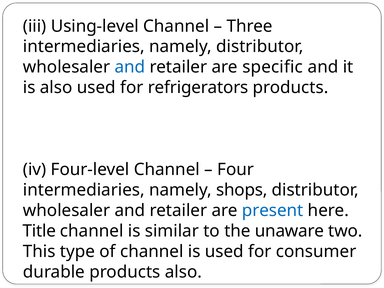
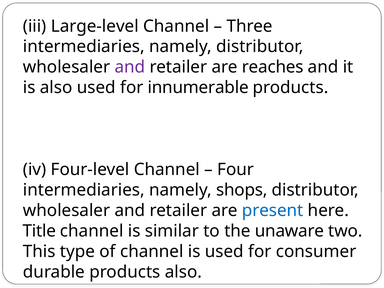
Using-level: Using-level -> Large-level (95, 26)
and colour: blue -> purple (130, 67)
specific: specific -> reaches (273, 67)
refrigerators: refrigerators -> innumerable (198, 88)
